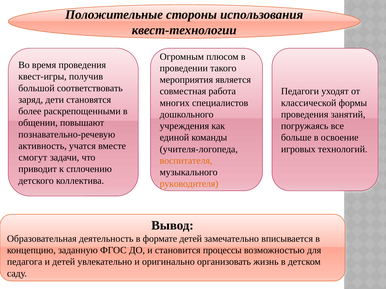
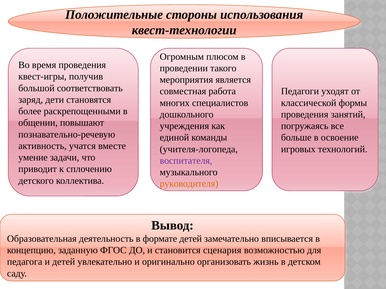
смогут: смогут -> умение (33, 158)
воспитателя colour: orange -> purple (186, 161)
процессы: процессы -> сценария (222, 251)
